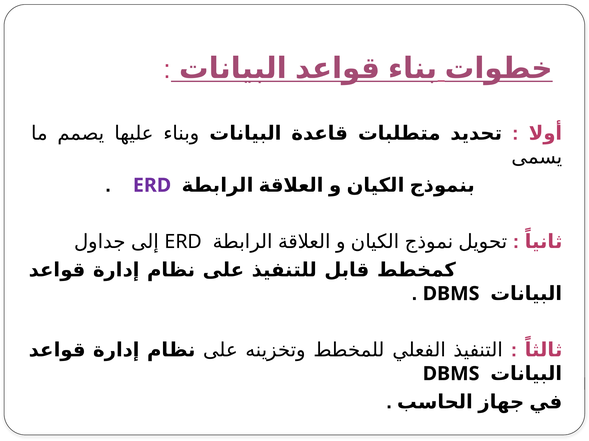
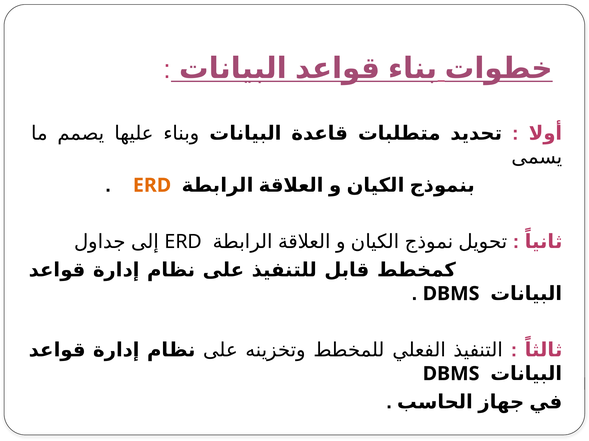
ERD colour: purple -> orange (152, 186)
